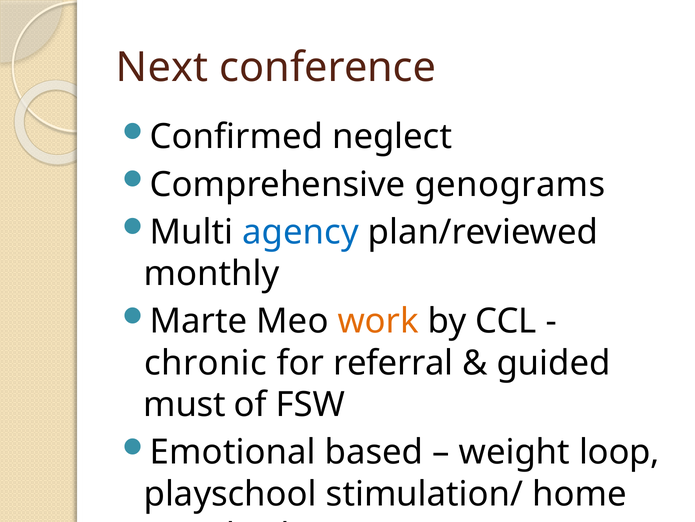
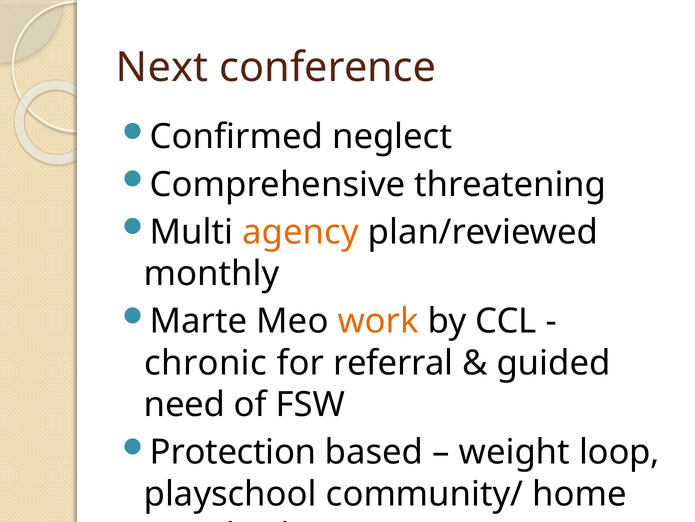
genograms: genograms -> threatening (510, 184)
agency colour: blue -> orange (301, 232)
must: must -> need (184, 404)
Emotional: Emotional -> Protection (233, 452)
stimulation/: stimulation/ -> community/ (425, 494)
